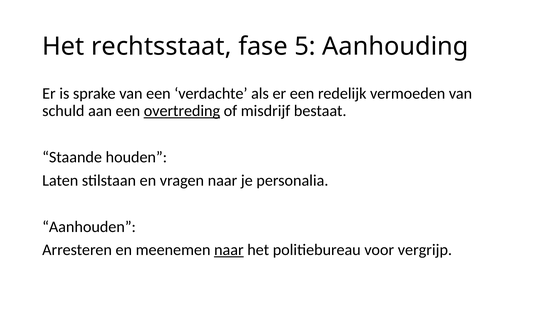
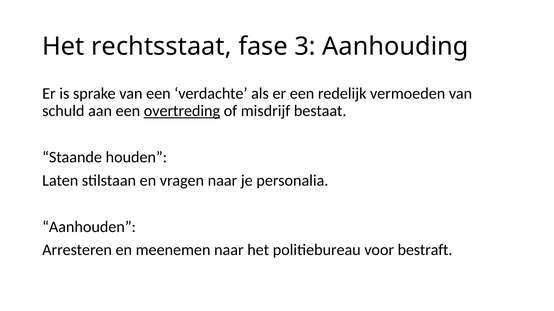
5: 5 -> 3 (305, 47)
naar underline: present -> none (229, 250)
vergrijp: vergrijp -> bestraft (425, 250)
